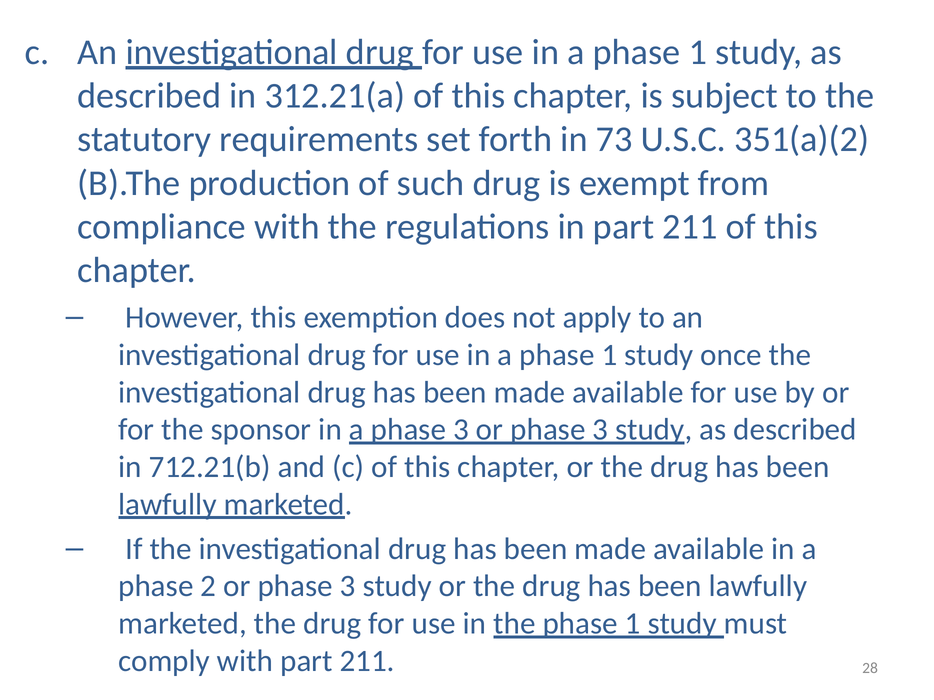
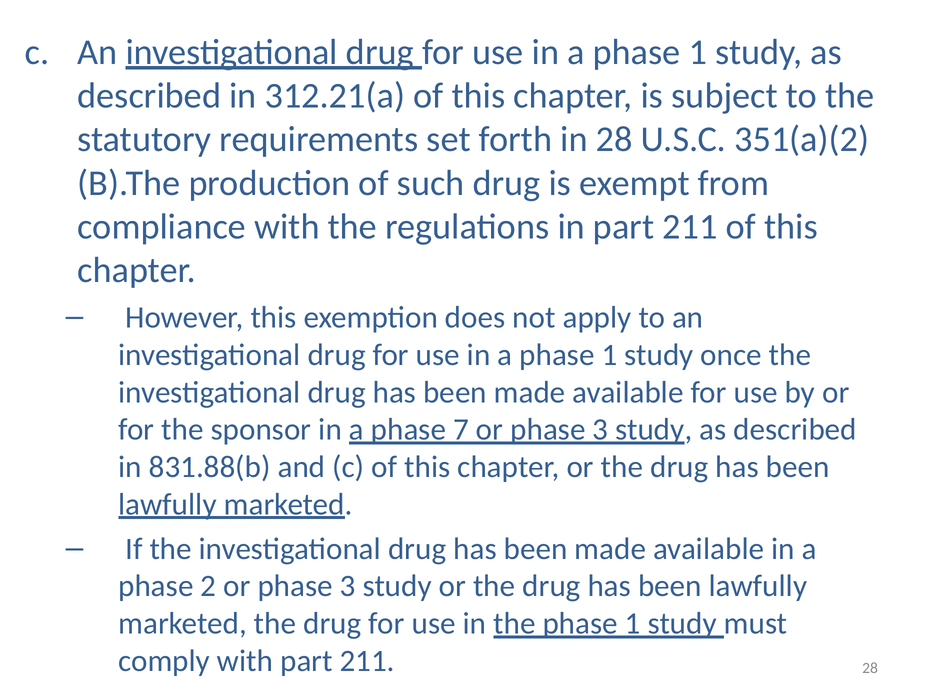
in 73: 73 -> 28 (614, 140)
a phase 3: 3 -> 7 (461, 430)
712.21(b: 712.21(b -> 831.88(b (210, 467)
